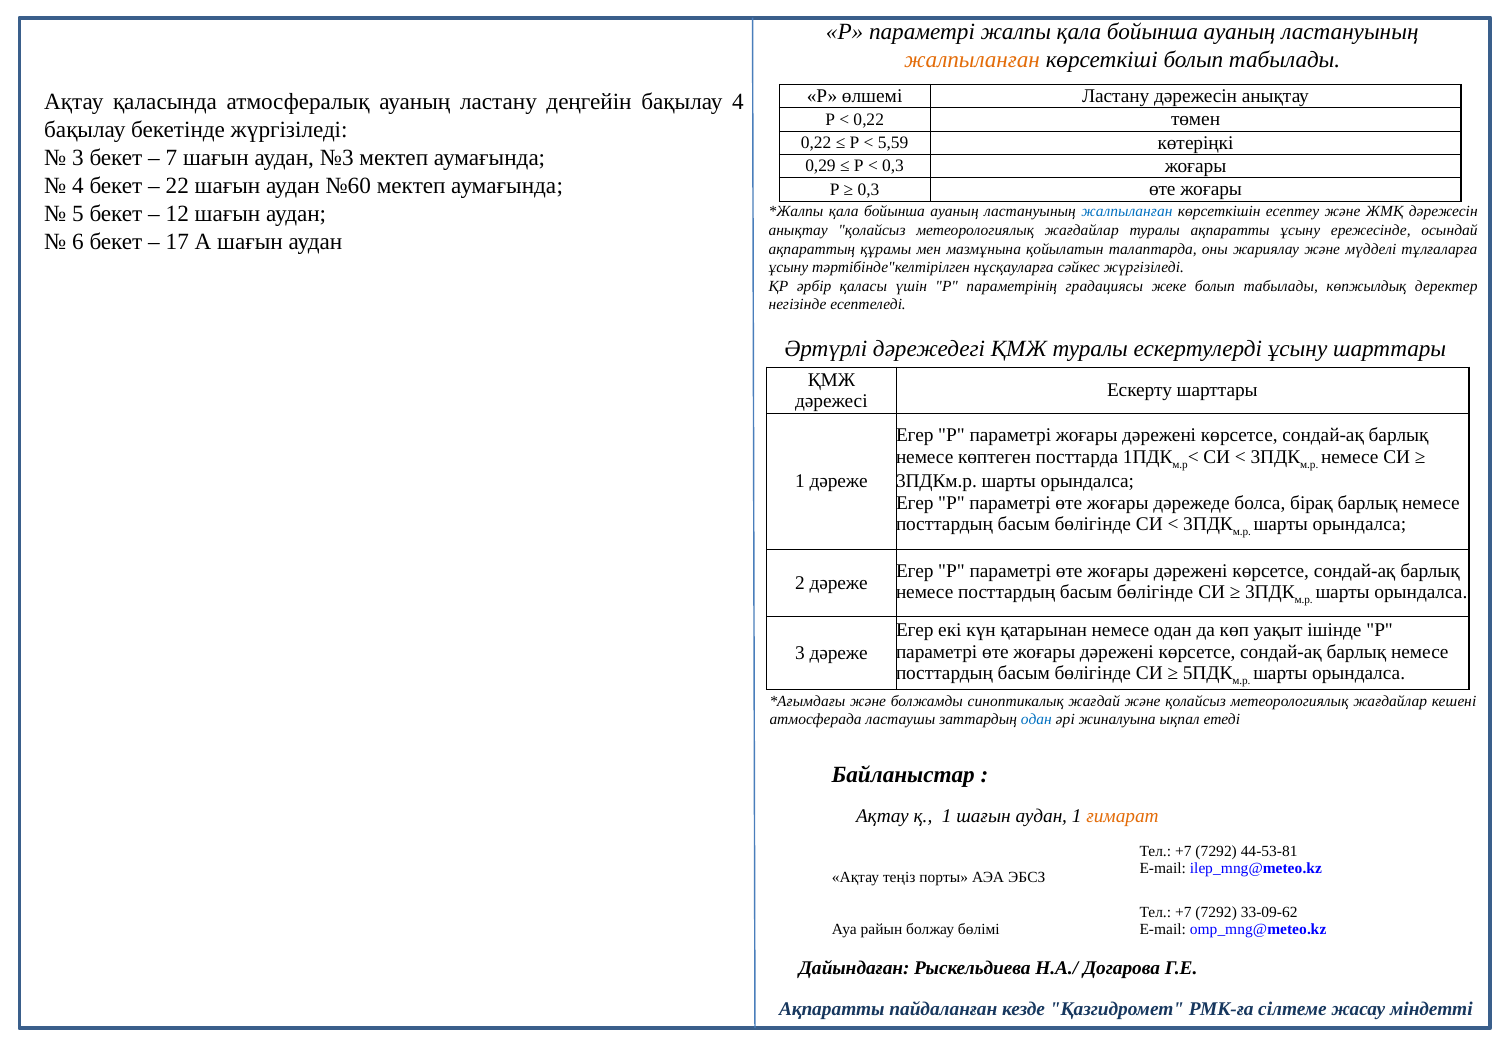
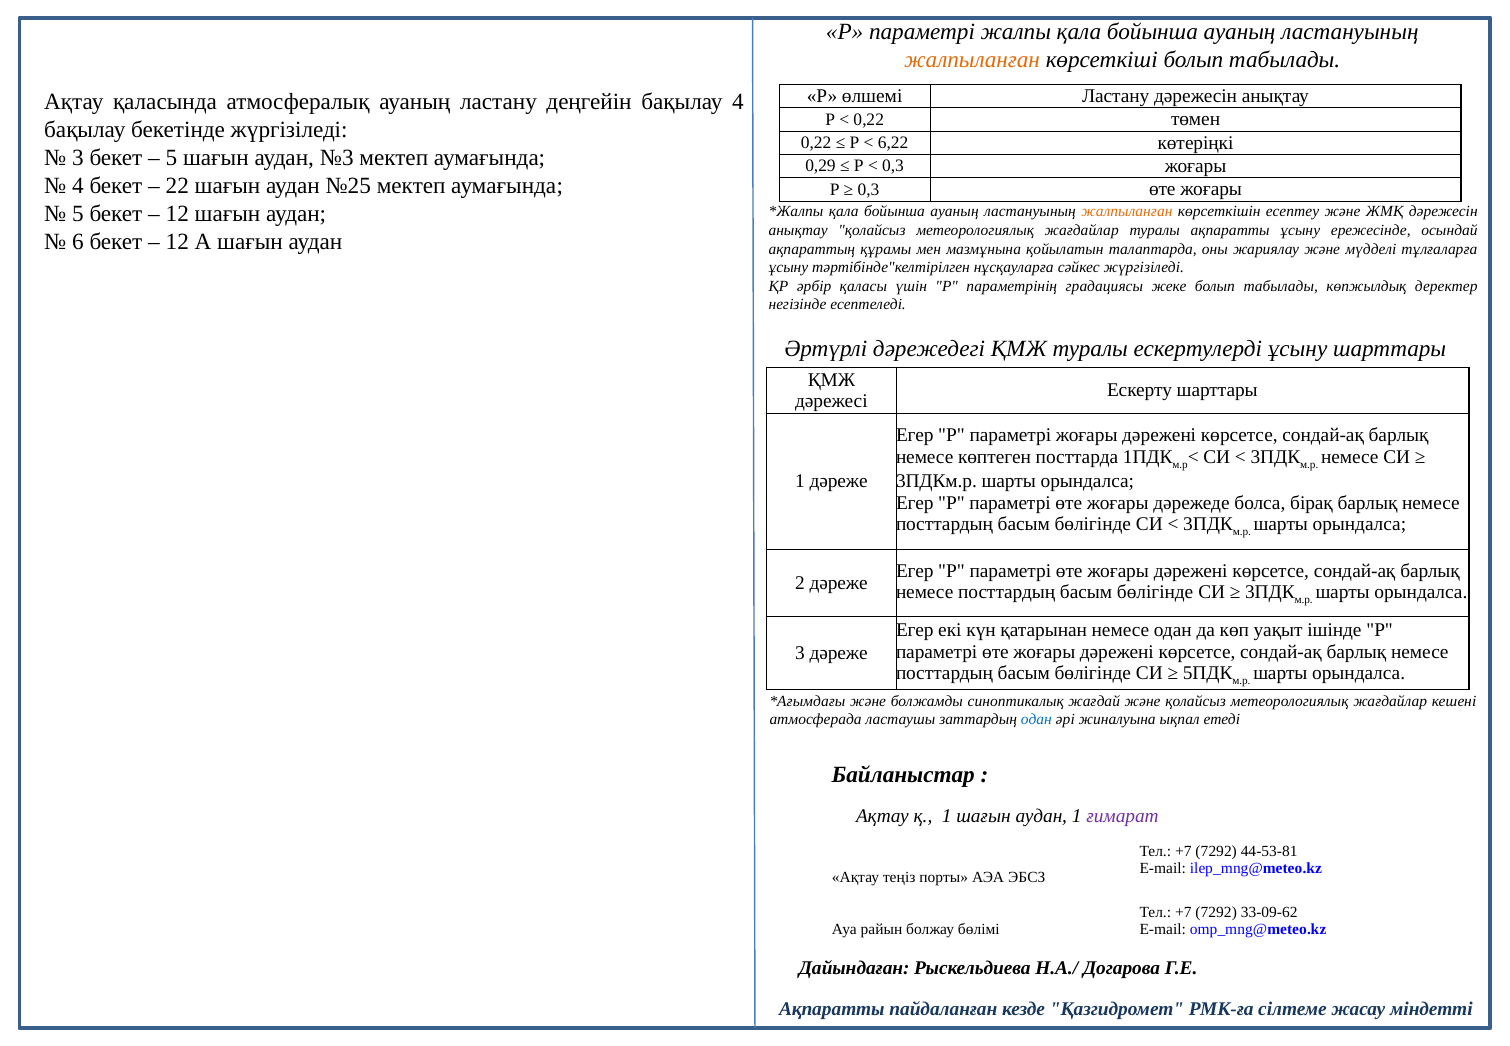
5,59: 5,59 -> 6,22 (893, 143)
7: 7 -> 5 (172, 158)
№60: №60 -> №25 (348, 186)
жалпыланған colour: blue -> orange (1127, 212)
17: 17 -> 12 (177, 242)
ғимарат colour: orange -> purple (1123, 815)
